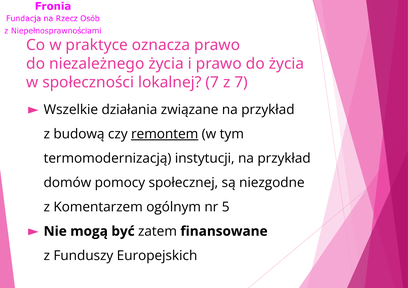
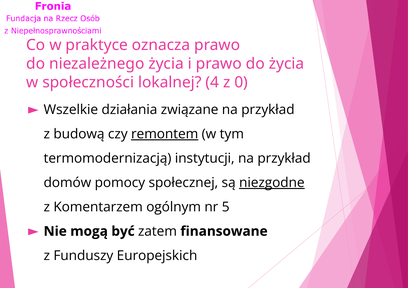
lokalnej 7: 7 -> 4 (212, 83)
z 7: 7 -> 0 (241, 83)
niezgodne underline: none -> present (272, 183)
